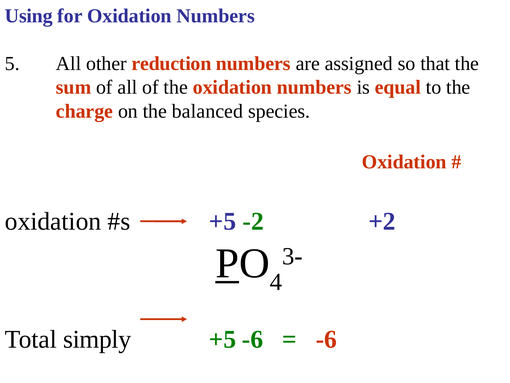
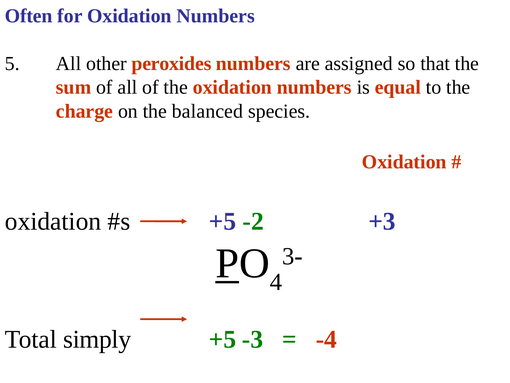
Using: Using -> Often (29, 16)
reduction: reduction -> peroxides (171, 63)
+2: +2 -> +3 (382, 221)
+5 -6: -6 -> -3 (253, 339)
-6: -6 -> -4 (326, 339)
